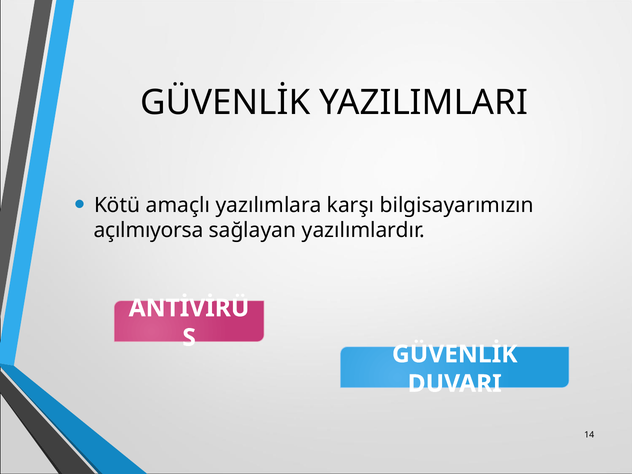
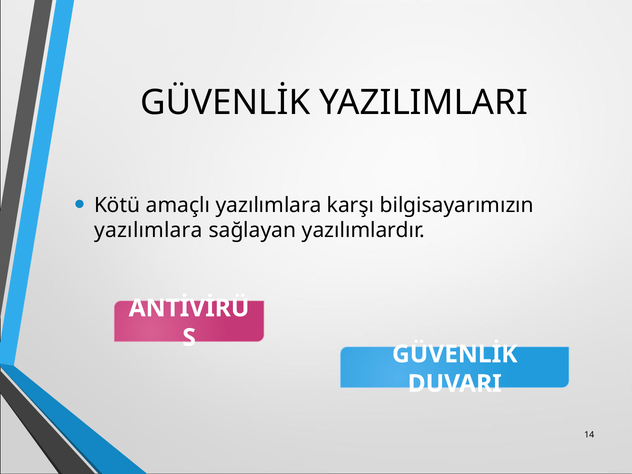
açılmıyorsa: açılmıyorsa -> yazılımlara (149, 230)
